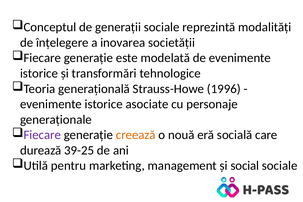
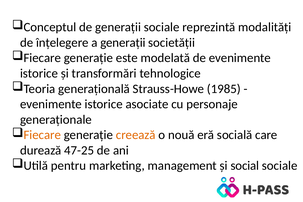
a inovarea: inovarea -> generații (123, 43)
1996: 1996 -> 1985 (224, 89)
Fiecare colour: purple -> orange (42, 135)
39-25: 39-25 -> 47-25 (79, 150)
